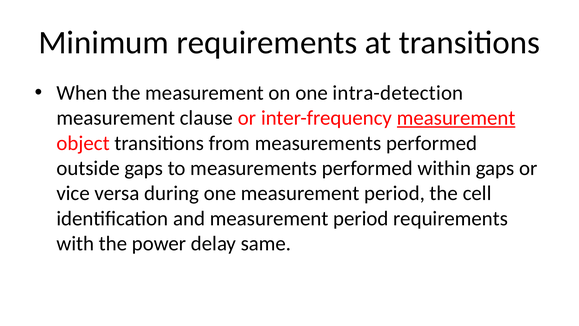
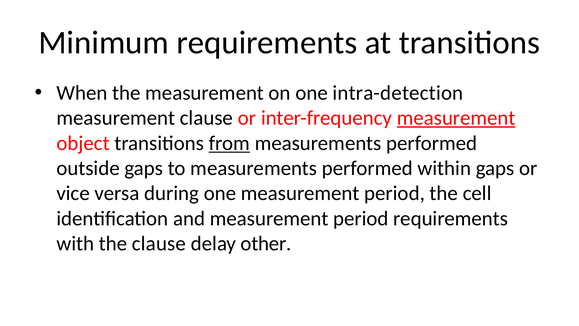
from underline: none -> present (229, 143)
the power: power -> clause (159, 243)
same: same -> other (266, 243)
